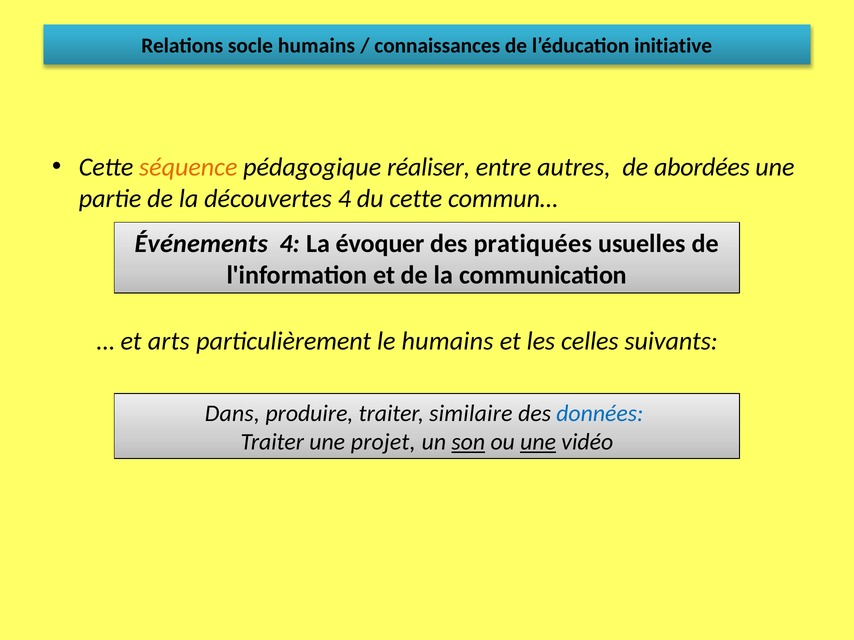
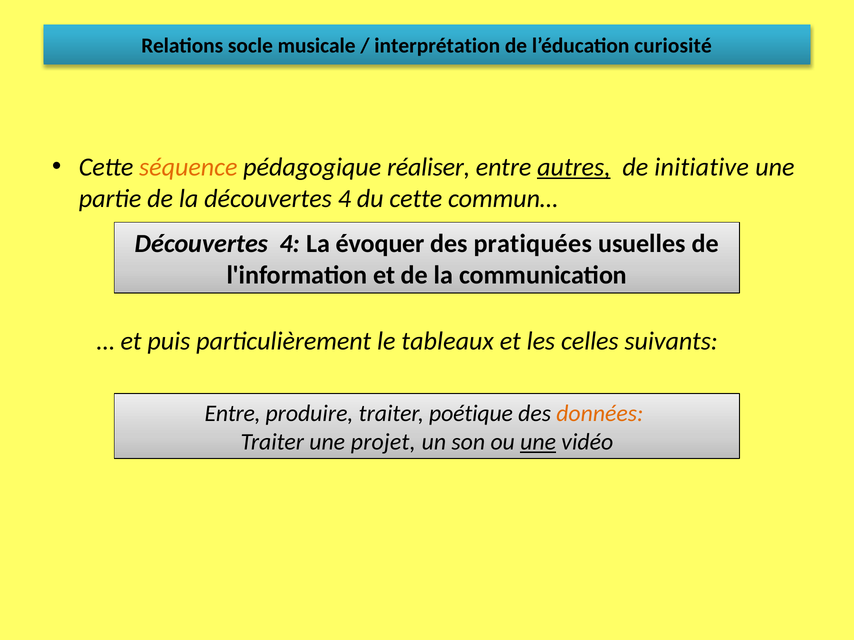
socle humains: humains -> musicale (317, 46)
connaissances: connaissances -> interprétation (437, 46)
initiative: initiative -> curiosité (673, 46)
autres underline: none -> present (574, 167)
abordées: abordées -> initiative (702, 167)
Événements: Événements -> Découvertes (202, 244)
arts: arts -> puis (169, 342)
le humains: humains -> tableaux (448, 342)
Dans: Dans -> Entre (233, 414)
similaire: similaire -> poétique (471, 414)
données colour: blue -> orange (600, 414)
son underline: present -> none (468, 442)
